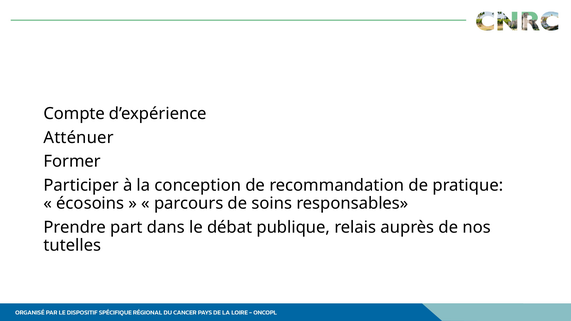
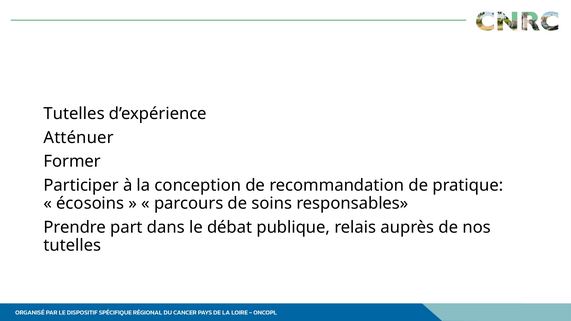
Compte: Compte -> Tutelles (74, 114)
